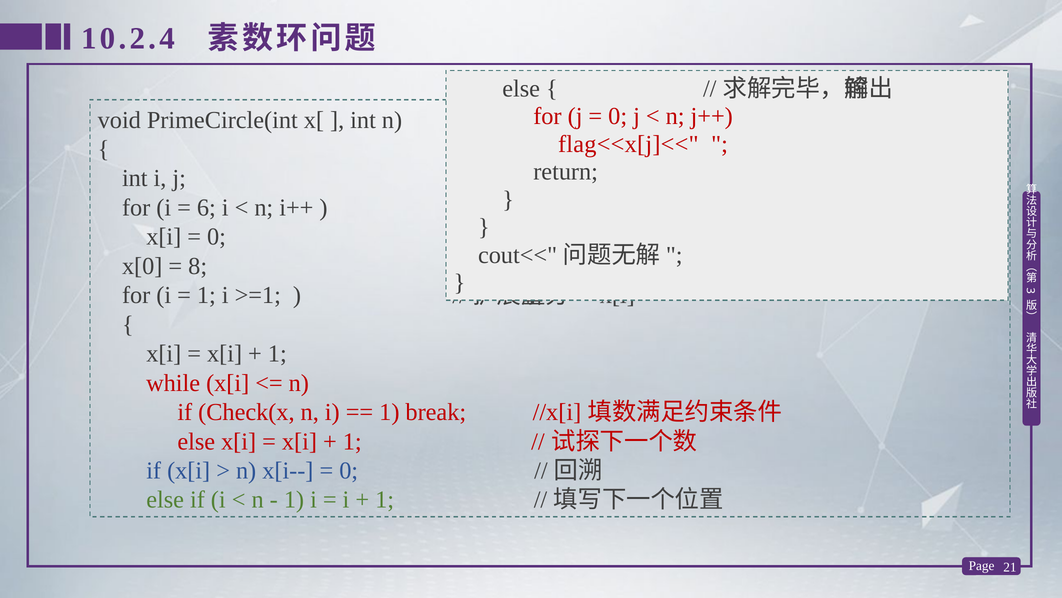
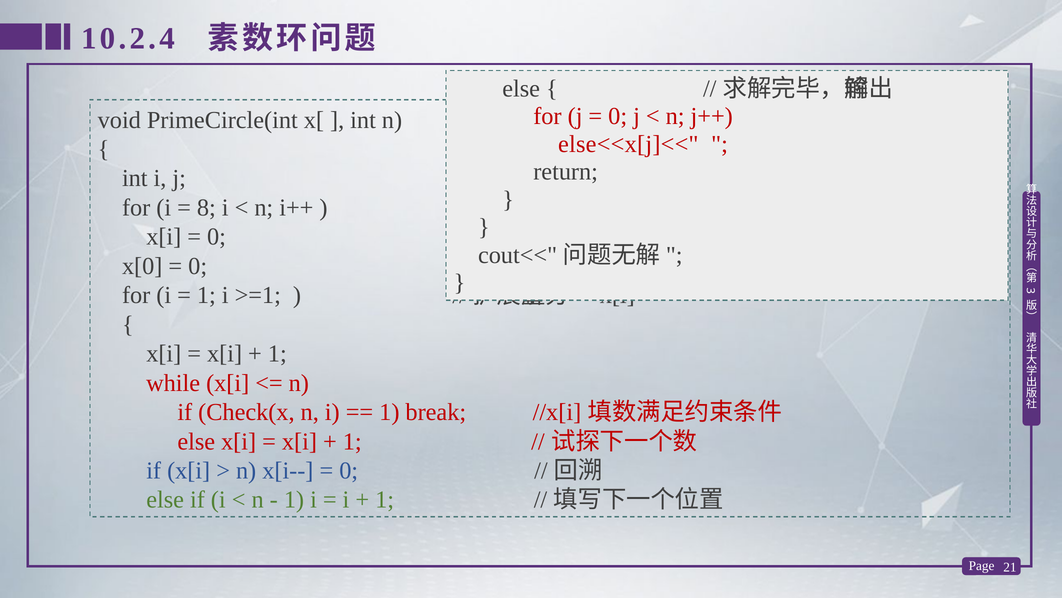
flag<<x[j]<<: flag<<x[j]<< -> else<<x[j]<< (628, 144)
6: 6 -> 8 (206, 207)
8: 8 -> 0 (198, 266)
